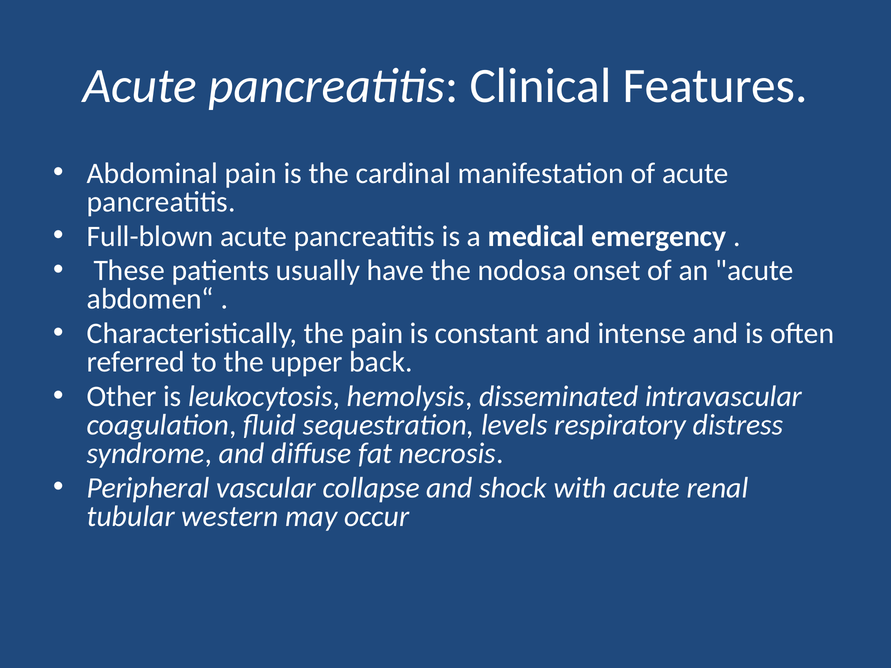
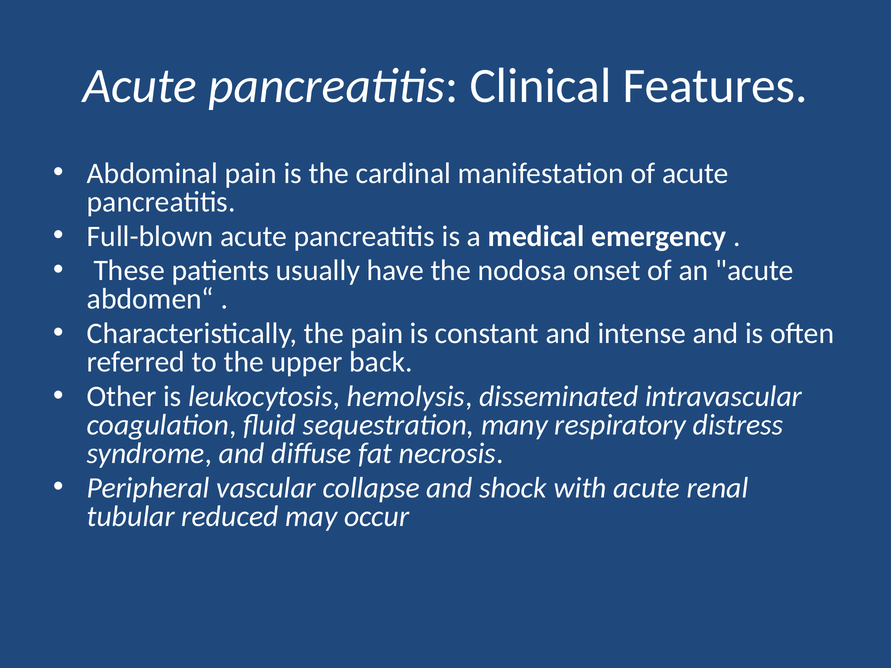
levels: levels -> many (514, 425)
western: western -> reduced (230, 517)
